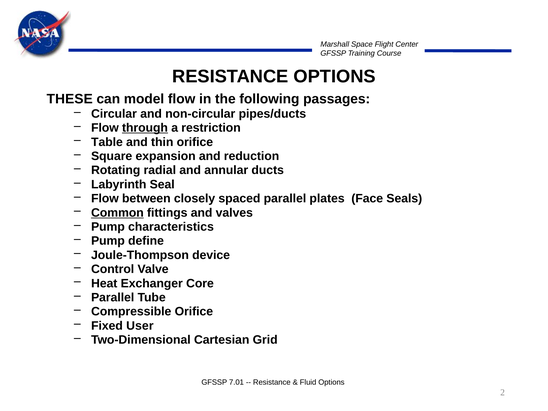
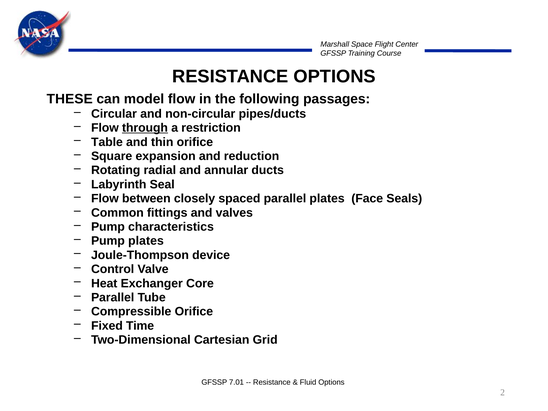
Common underline: present -> none (117, 213)
Pump define: define -> plates (146, 241)
User: User -> Time (140, 326)
